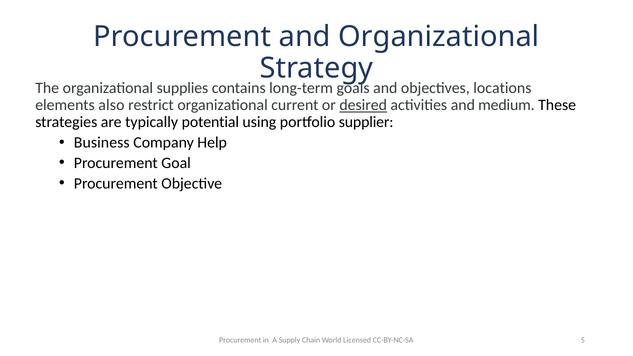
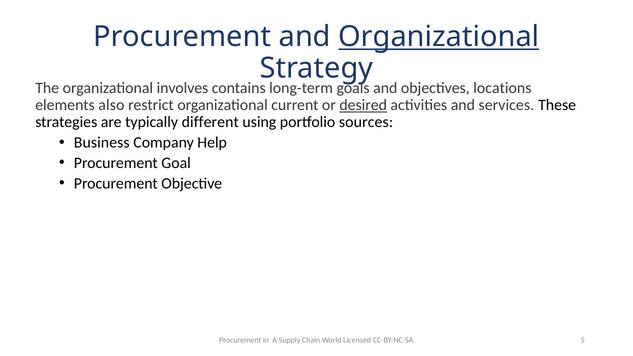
Organizational underline: none -> present (439, 37)
supplies: supplies -> involves (182, 88)
medium: medium -> services (506, 105)
potential: potential -> different (210, 122)
supplier: supplier -> sources (366, 122)
